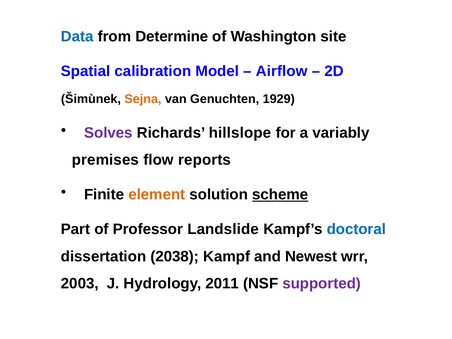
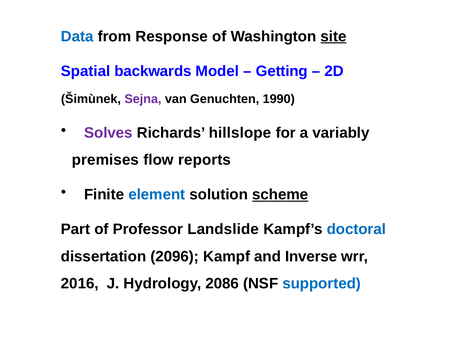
Determine: Determine -> Response (172, 36)
site underline: none -> present (333, 36)
calibration: calibration -> backwards (153, 71)
Airflow: Airflow -> Getting (282, 71)
Sejna colour: orange -> purple (143, 99)
1929: 1929 -> 1990 (279, 99)
element colour: orange -> blue (157, 195)
2038: 2038 -> 2096 (175, 256)
Newest: Newest -> Inverse (311, 256)
2003: 2003 -> 2016 (80, 283)
2011: 2011 -> 2086 (222, 283)
supported colour: purple -> blue (322, 283)
